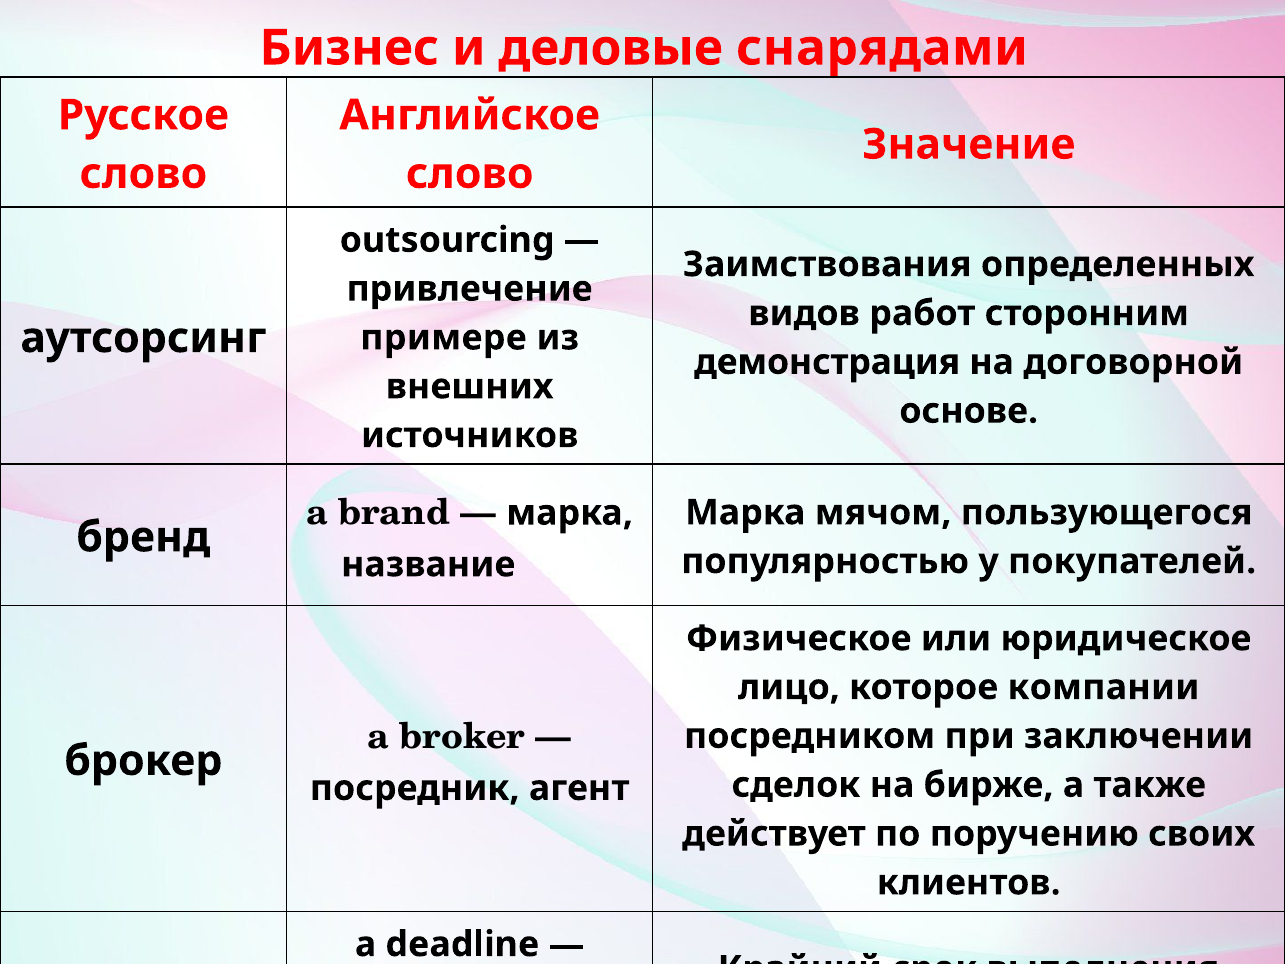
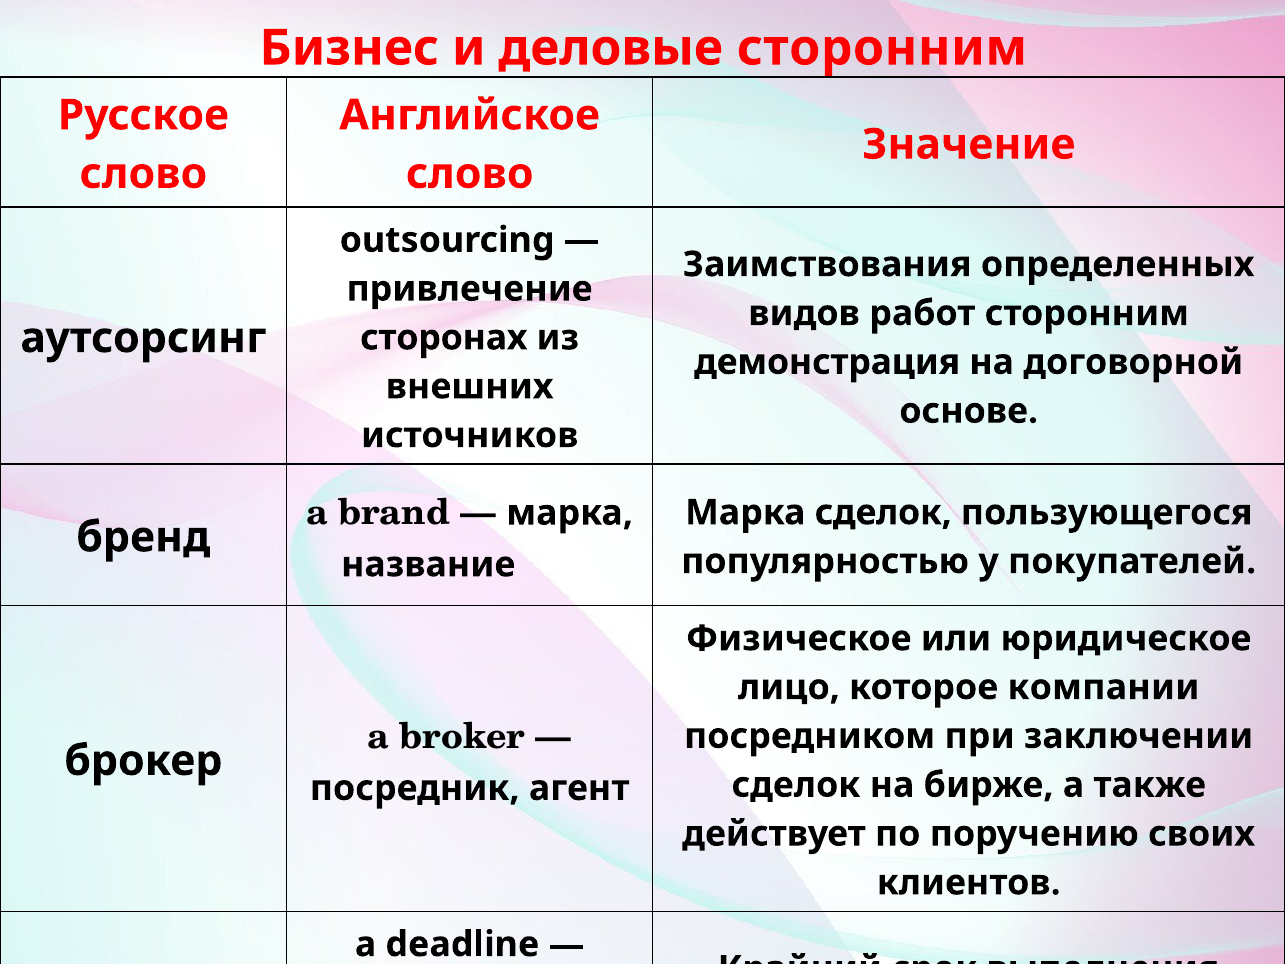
деловые снарядами: снарядами -> сторонним (882, 48)
примере: примере -> сторонах (444, 338)
Марка мячом: мячом -> сделок (883, 512)
